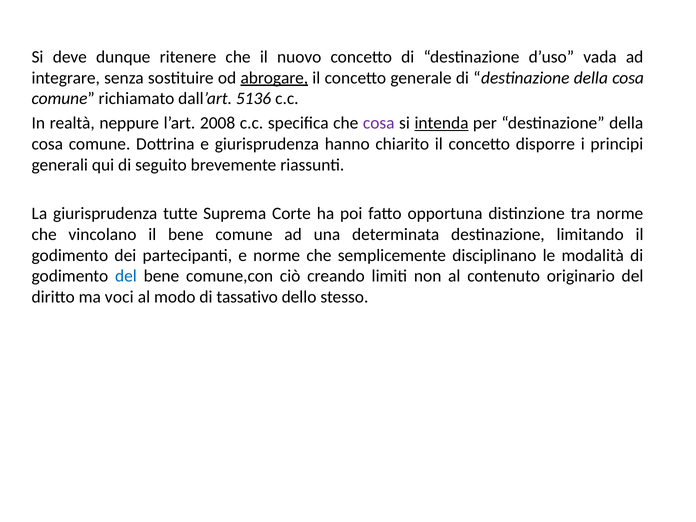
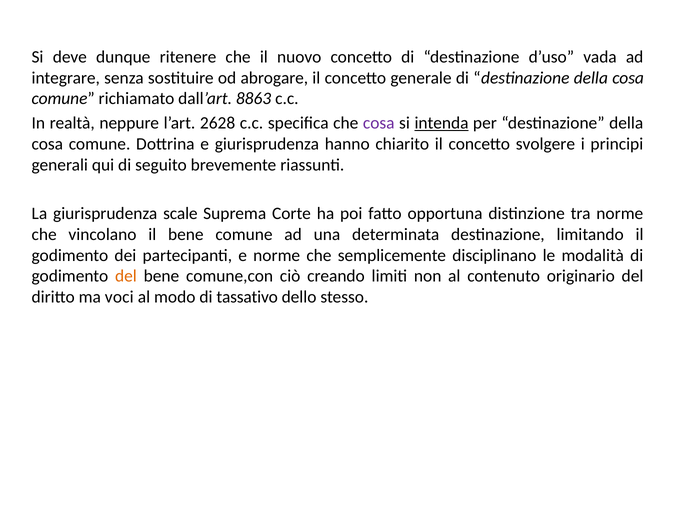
abrogare underline: present -> none (274, 78)
5136: 5136 -> 8863 (254, 99)
2008: 2008 -> 2628 (218, 123)
disporre: disporre -> svolgere (545, 144)
tutte: tutte -> scale (180, 213)
del colour: blue -> orange (126, 276)
